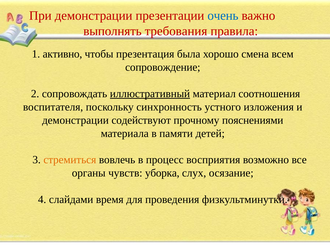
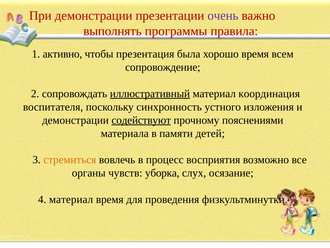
очень colour: blue -> purple (223, 16)
требования: требования -> программы (176, 31)
хорошо смена: смена -> время (255, 54)
соотношения: соотношения -> координация (269, 94)
содействуют underline: none -> present (141, 120)
4 слайдами: слайдами -> материал (71, 199)
